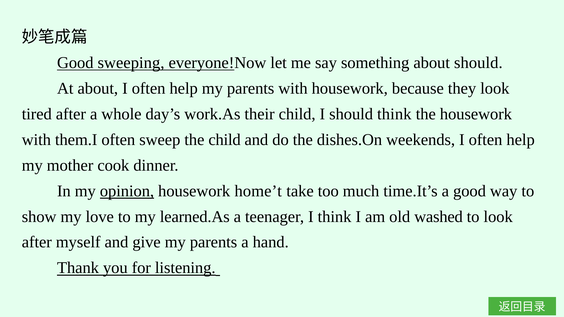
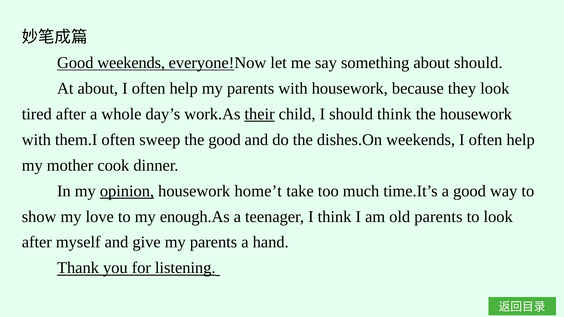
Good sweeping: sweeping -> weekends (131, 63)
their underline: none -> present (260, 114)
the child: child -> good (225, 140)
learned.As: learned.As -> enough.As (195, 217)
old washed: washed -> parents (438, 217)
